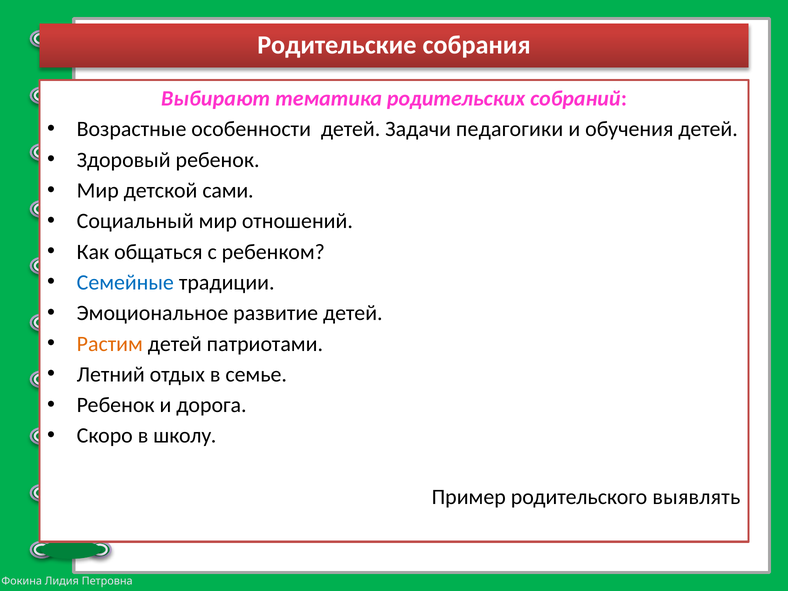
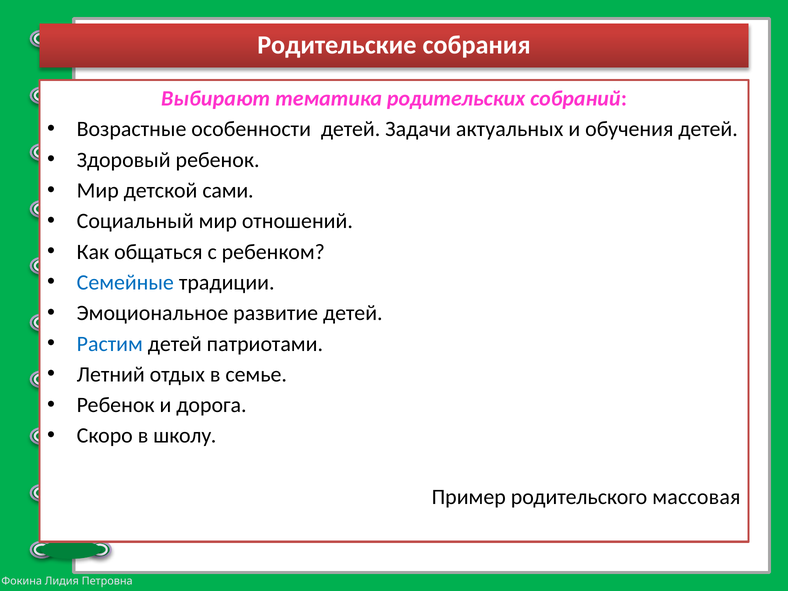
педагогики: педагогики -> актуальных (510, 129)
Растим colour: orange -> blue (110, 344)
выявлять: выявлять -> массовая (696, 497)
